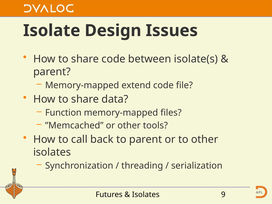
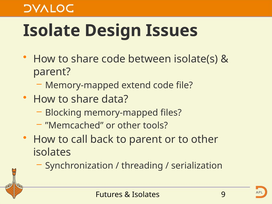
Function: Function -> Blocking (63, 113)
